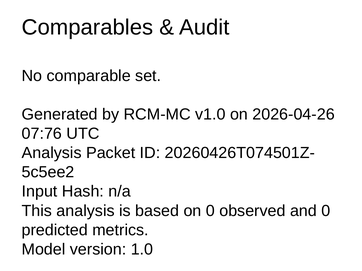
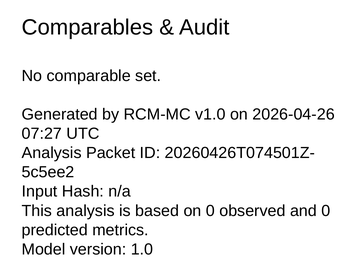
07:76: 07:76 -> 07:27 (42, 134)
